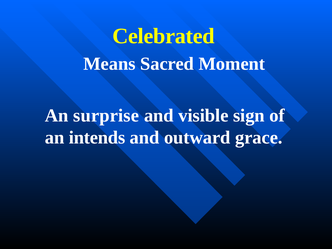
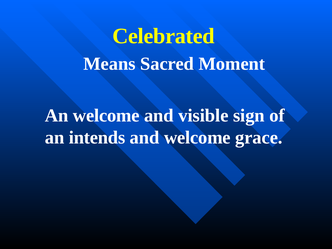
An surprise: surprise -> welcome (106, 115)
and outward: outward -> welcome (197, 138)
